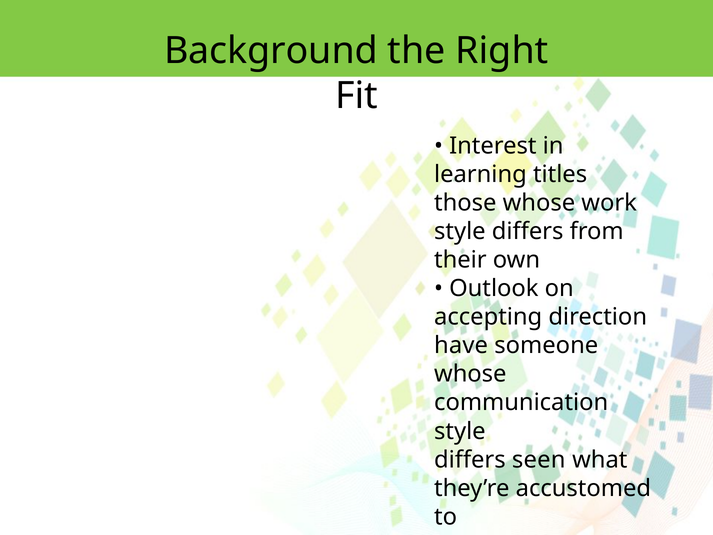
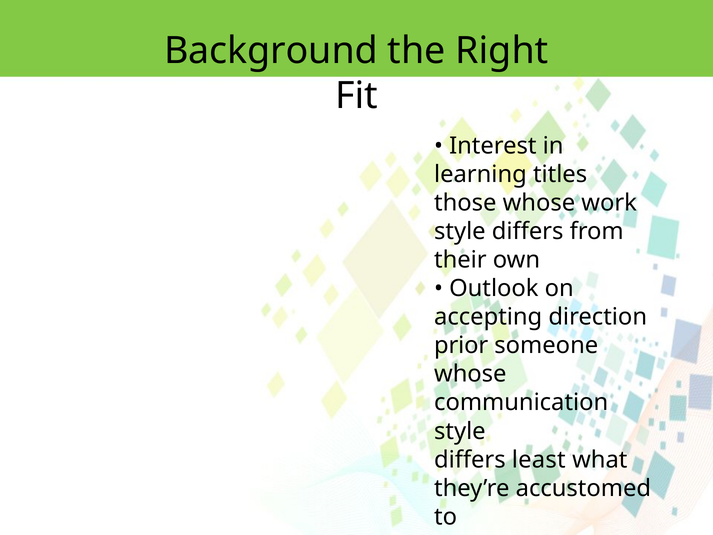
have: have -> prior (461, 345)
seen: seen -> least (539, 459)
